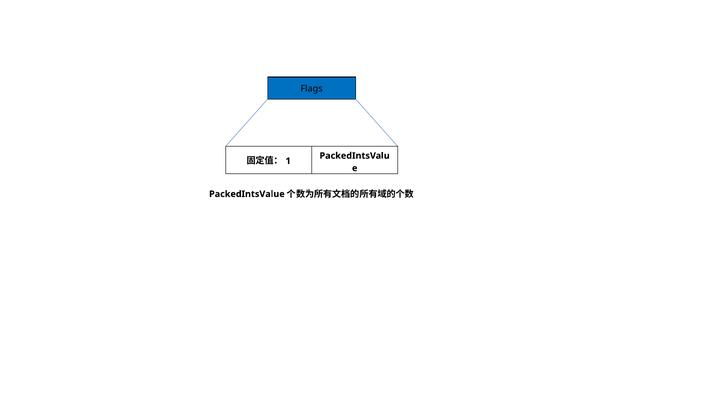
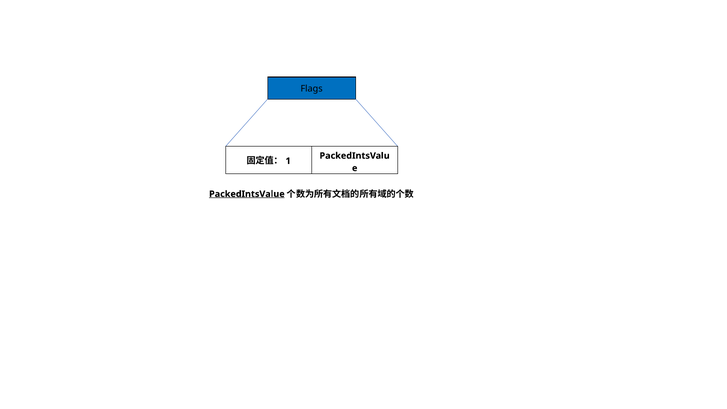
PackedIntsValue underline: none -> present (247, 194)
